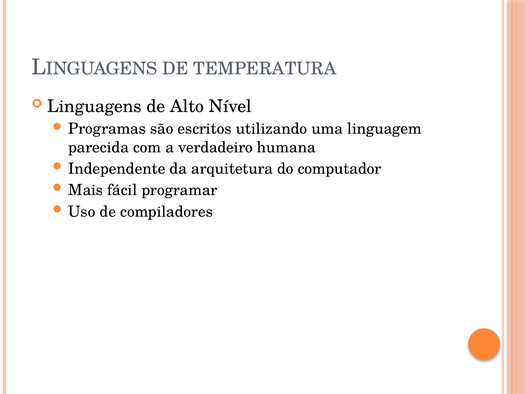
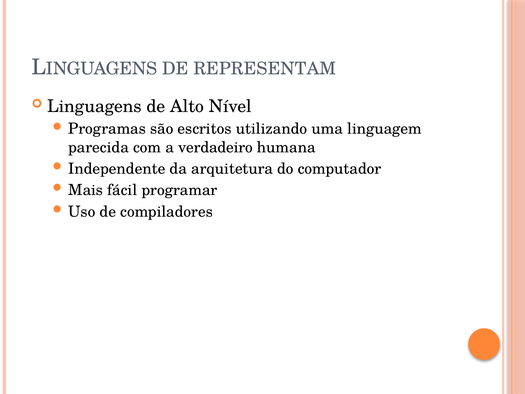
TEMPERATURA: TEMPERATURA -> REPRESENTAM (265, 69)
